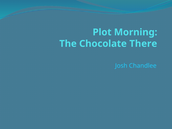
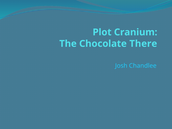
Morning: Morning -> Cranium (136, 32)
